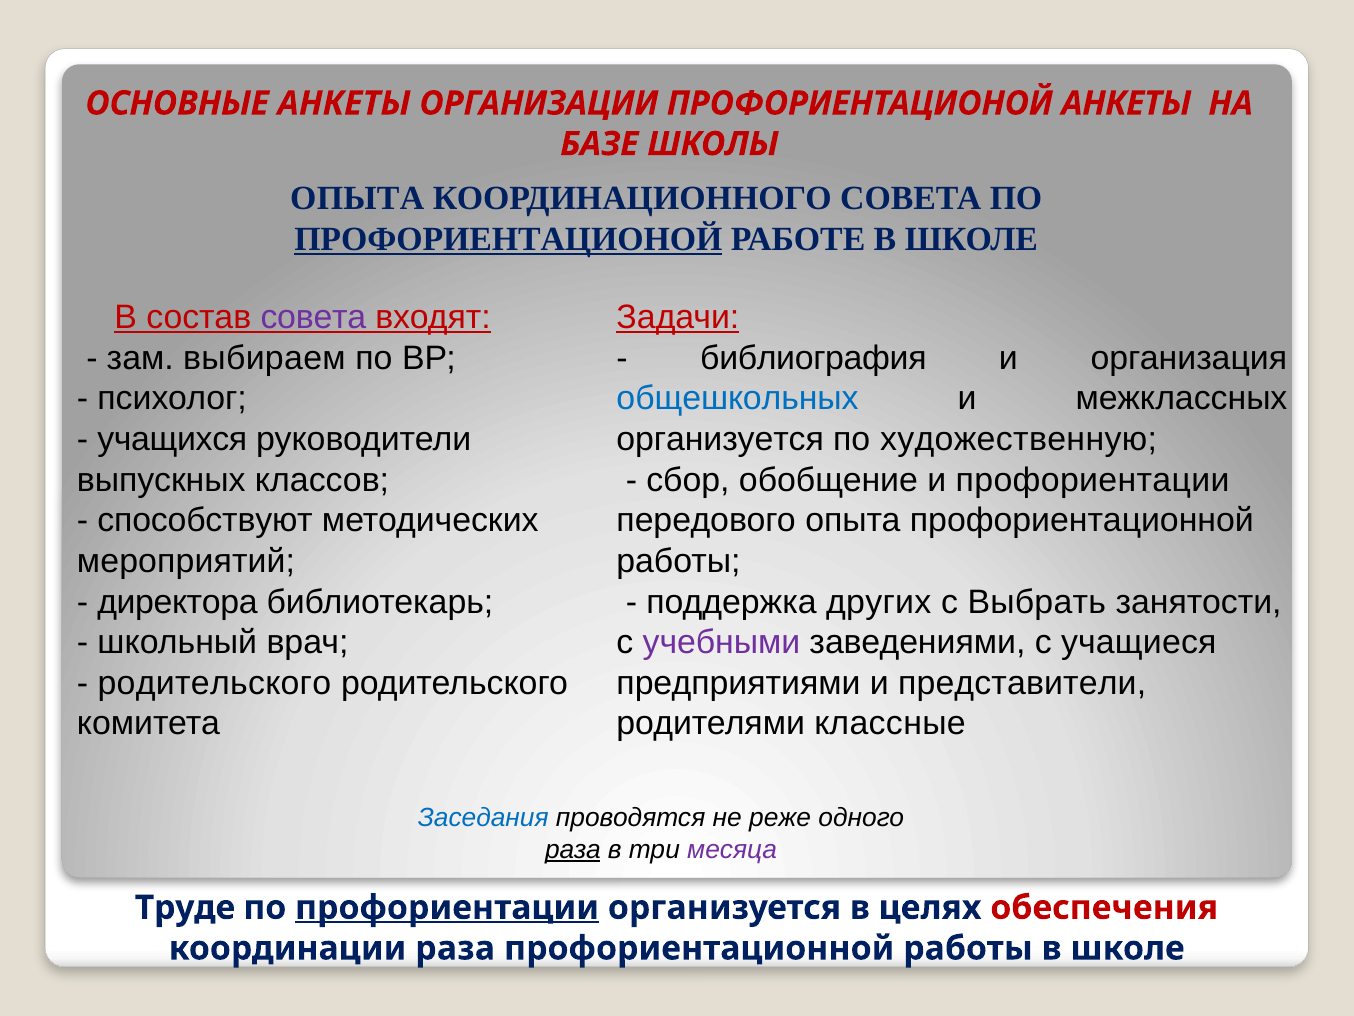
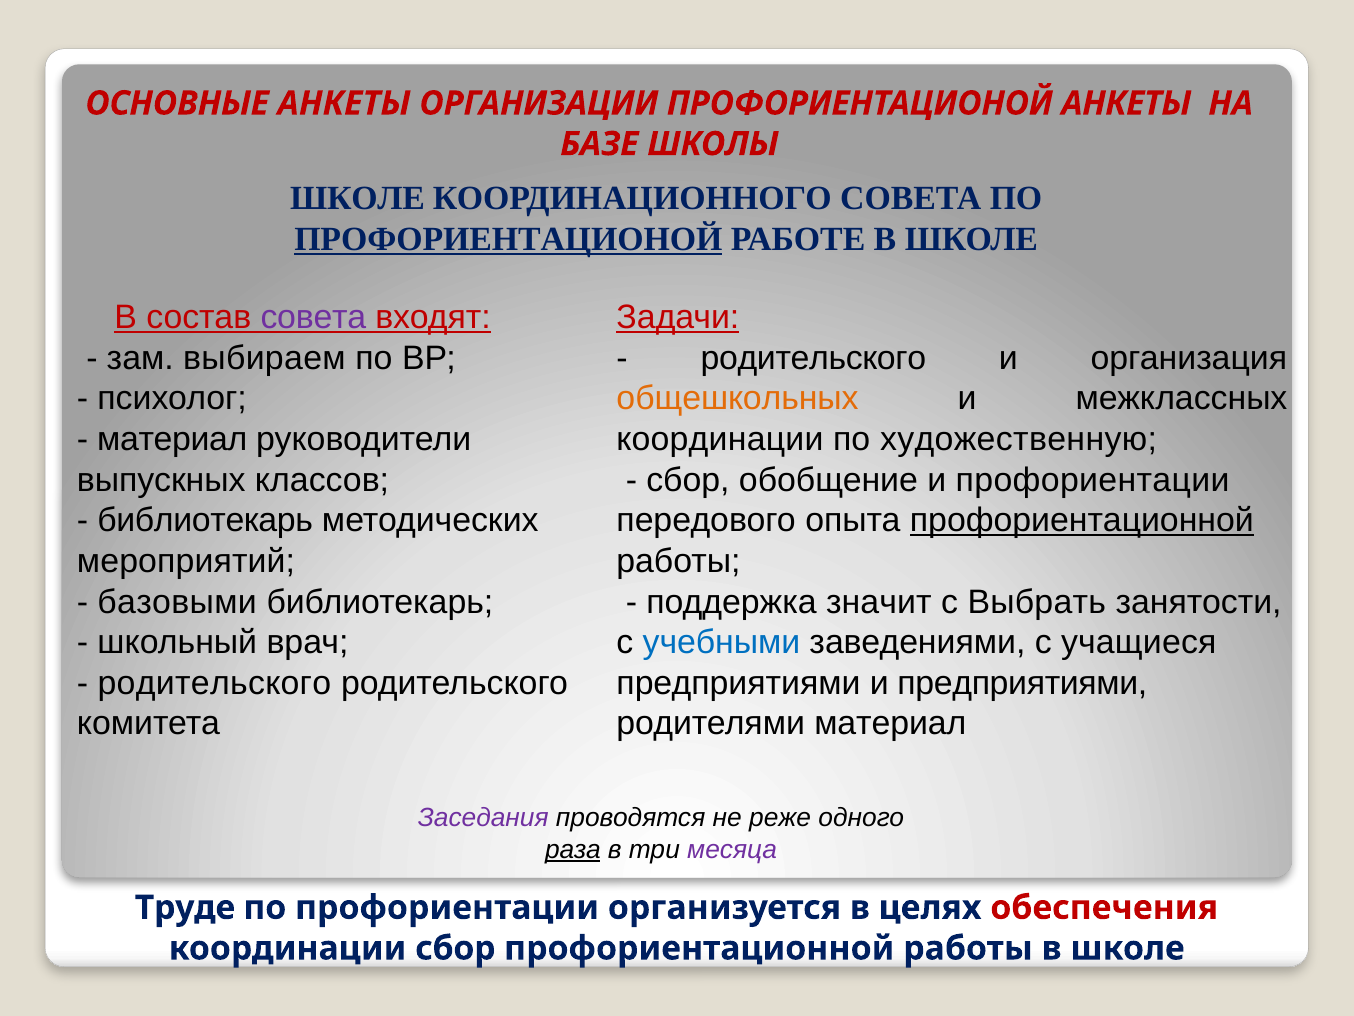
ОПЫТА: ОПЫТА -> ШКОЛЕ (357, 199)
библиография: библиография -> родительского (813, 358)
общешкольных colour: blue -> orange (738, 398)
учащихся: учащихся -> материал (172, 439)
организуется: организуется -> координации (720, 439)
способствуют: способствуют -> библиотекарь (205, 520)
профориентационной underline: none -> present (1082, 520)
директора: директора -> базовыми (177, 602)
других: других -> значит (879, 602)
учебными colour: purple -> blue (721, 642)
и представители: представители -> предприятиями (1022, 683)
родителями классные: классные -> материал (890, 723)
Заседания colour: blue -> purple (483, 818)
профориентации underline: present -> none (447, 907)
координации раза: раза -> сбор (455, 948)
